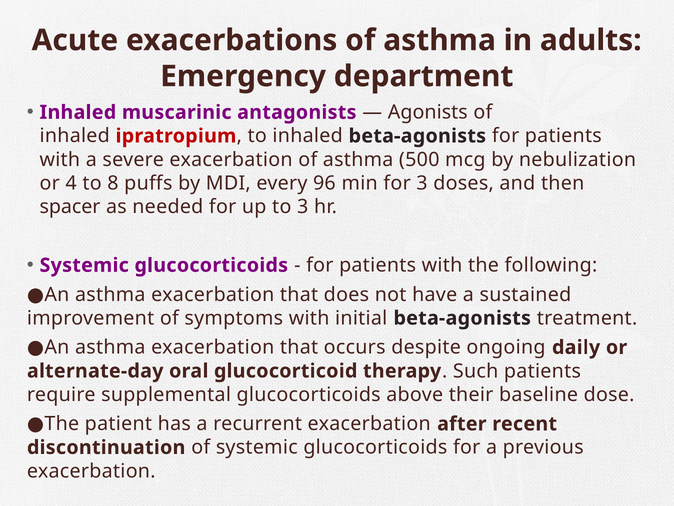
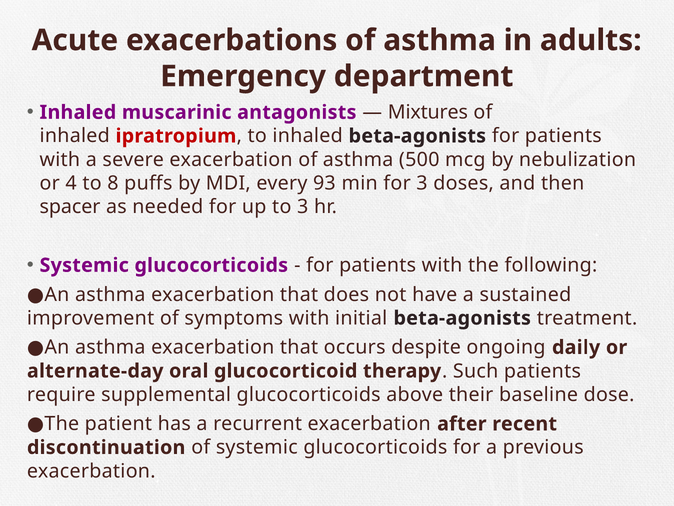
Agonists: Agonists -> Mixtures (428, 112)
96: 96 -> 93 (324, 183)
